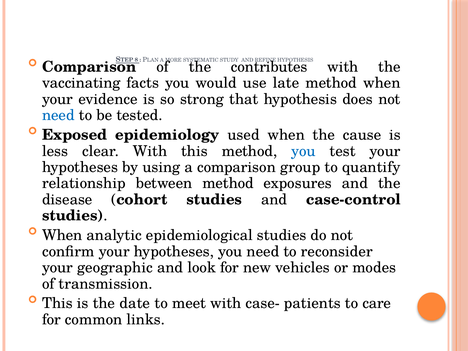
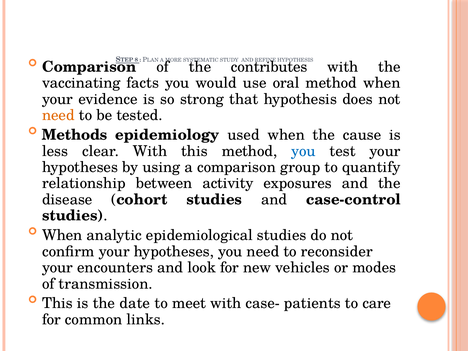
late: late -> oral (286, 83)
need colour: blue -> orange (58, 115)
Exposed: Exposed -> Methods (75, 135)
between method: method -> activity (228, 183)
geographic: geographic -> encounters (115, 268)
